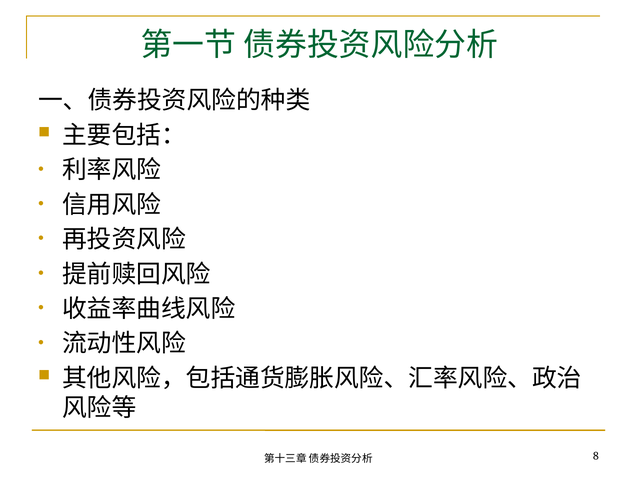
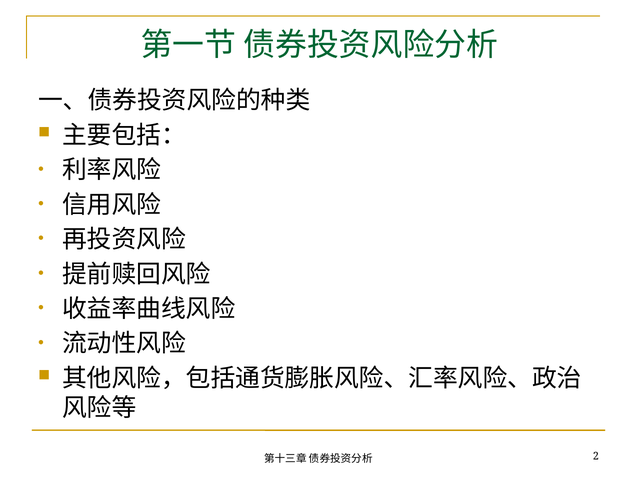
8: 8 -> 2 (596, 456)
